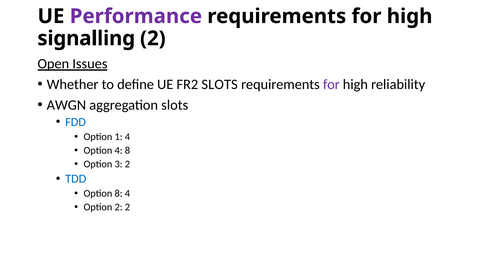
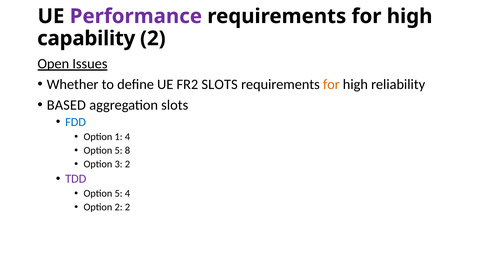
signalling: signalling -> capability (86, 38)
for colour: purple -> orange (331, 84)
AWGN: AWGN -> BASED (66, 105)
4: 4 -> 5 (119, 150)
TDD colour: blue -> purple (76, 179)
8: 8 -> 5 (119, 193)
